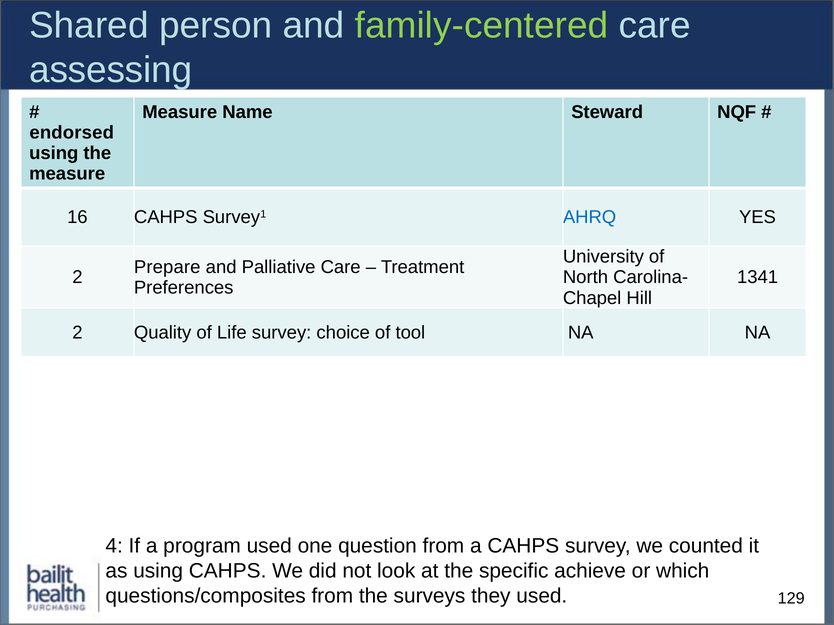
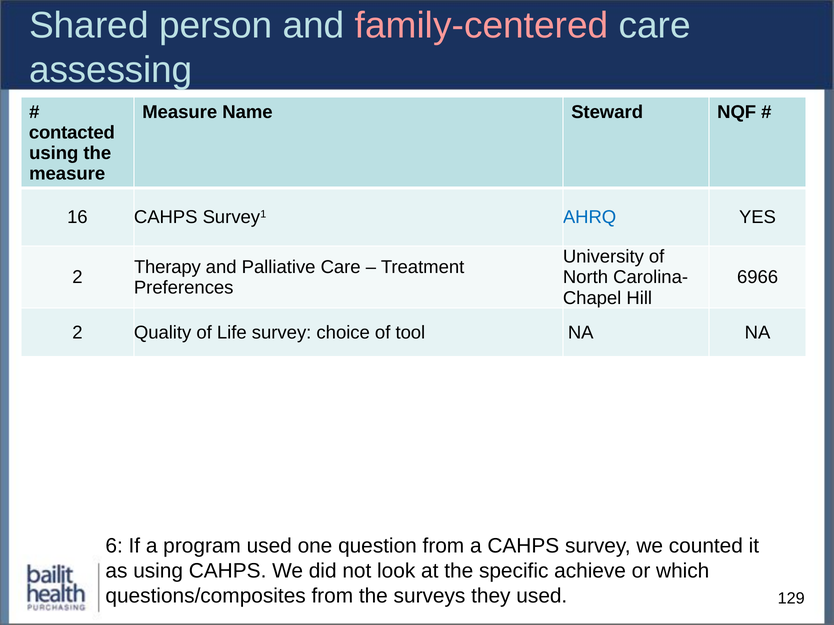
family-centered colour: light green -> pink (482, 25)
endorsed: endorsed -> contacted (72, 133)
Prepare: Prepare -> Therapy (167, 267)
1341: 1341 -> 6966 (758, 278)
4: 4 -> 6 (114, 546)
